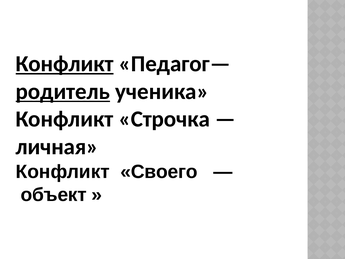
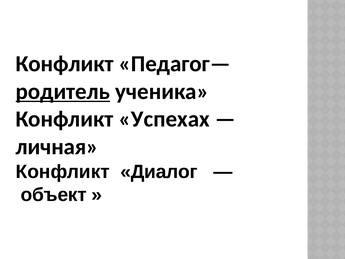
Конфликт underline: present -> none (65, 64)
Строчка: Строчка -> Успехах (164, 119)
Своего: Своего -> Диалог (159, 172)
